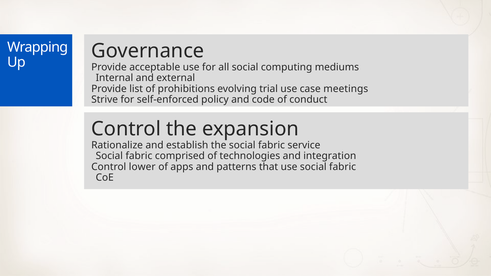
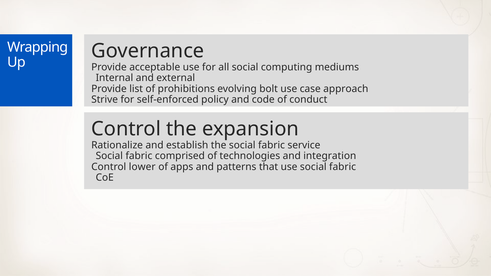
trial: trial -> bolt (269, 89)
meetings: meetings -> approach (346, 89)
